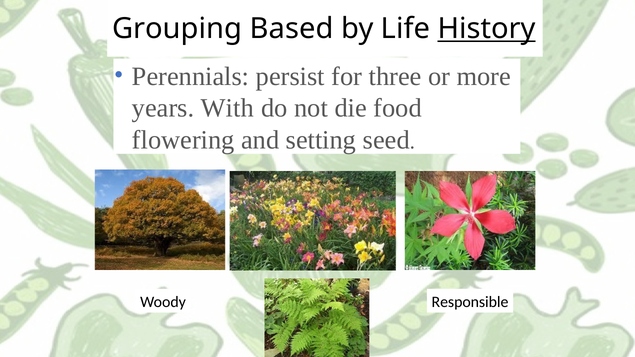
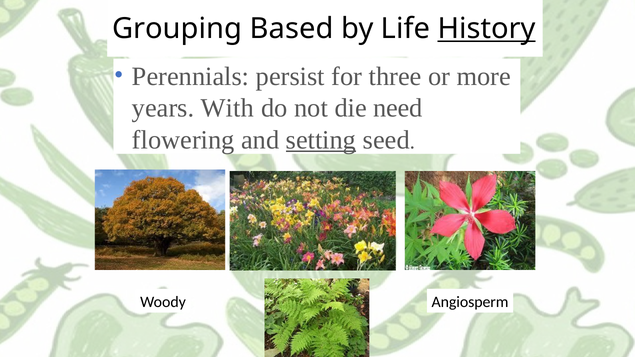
food: food -> need (398, 108)
setting underline: none -> present (321, 140)
Responsible: Responsible -> Angiosperm (470, 302)
